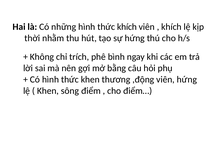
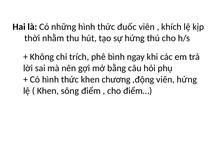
thức khích: khích -> đuốc (127, 27)
thương: thương -> chương (116, 79)
